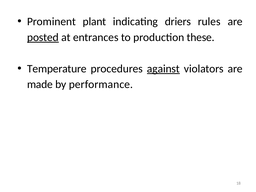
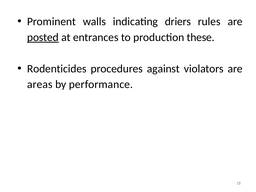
plant: plant -> walls (94, 22)
Temperature: Temperature -> Rodenticides (57, 69)
against underline: present -> none (163, 69)
made: made -> areas (40, 84)
